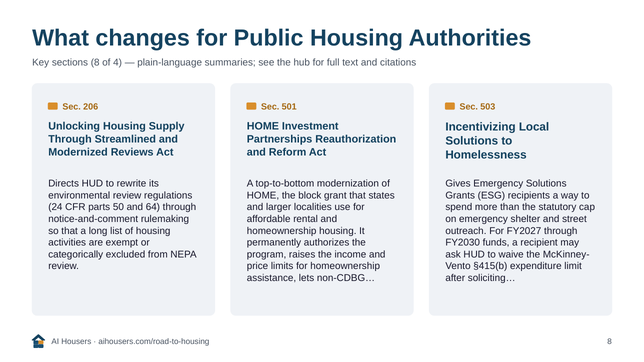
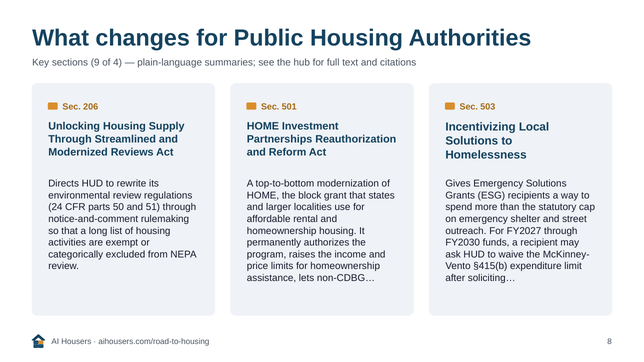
sections 8: 8 -> 9 (95, 62)
64: 64 -> 51 (153, 207)
